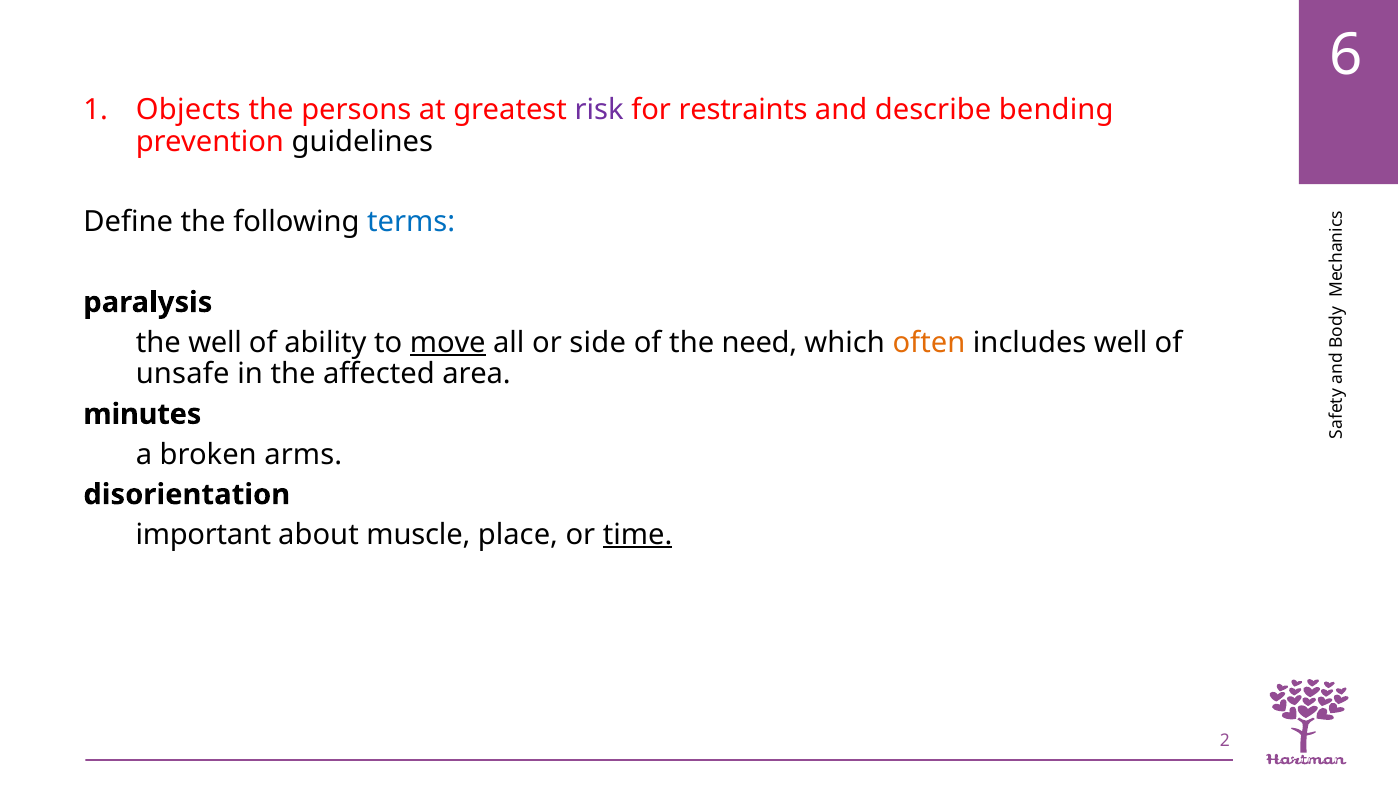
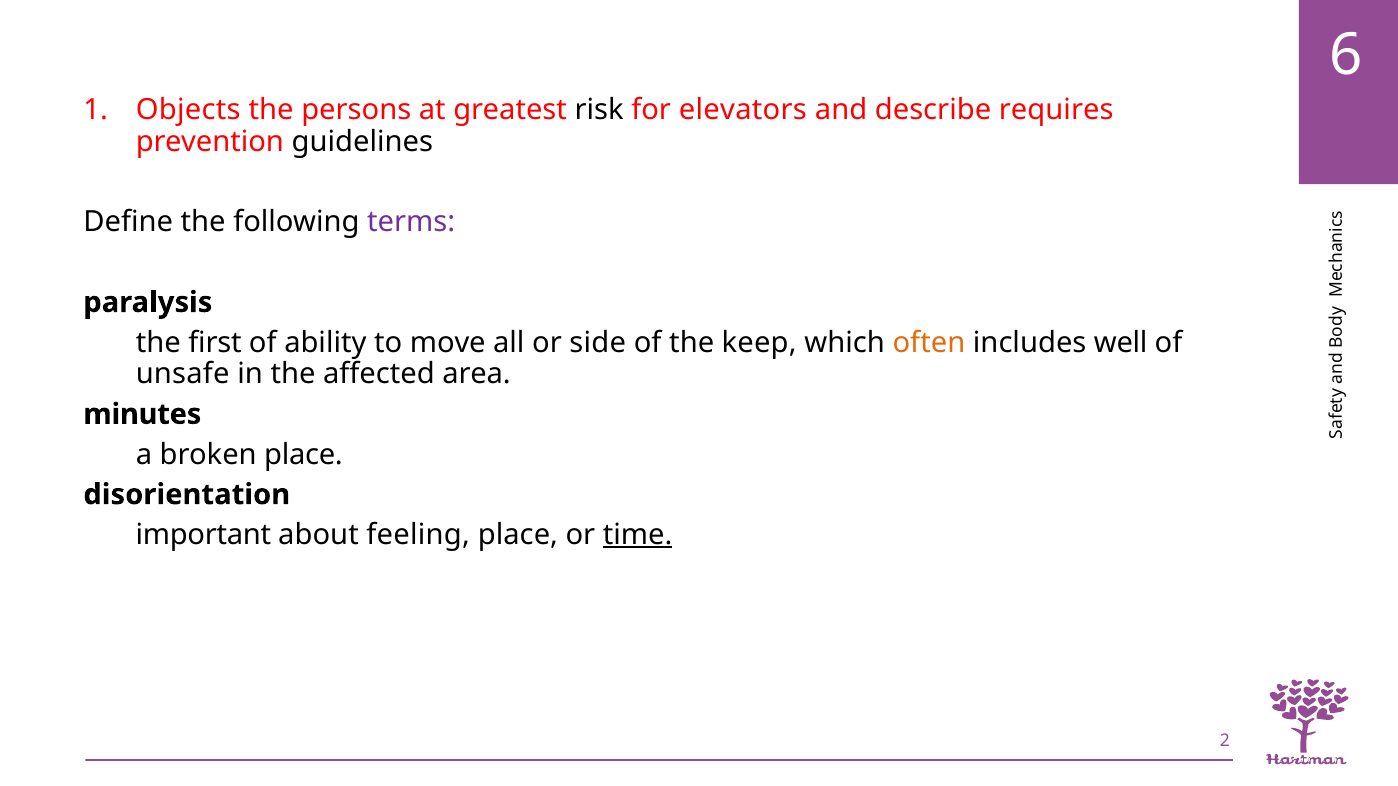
risk colour: purple -> black (599, 110)
restraints: restraints -> elevators (743, 110)
bending: bending -> requires (1056, 110)
terms colour: blue -> purple (411, 222)
the well: well -> first (215, 343)
move underline: present -> none (448, 343)
need: need -> keep (759, 343)
broken arms: arms -> place (303, 455)
muscle: muscle -> feeling (418, 535)
